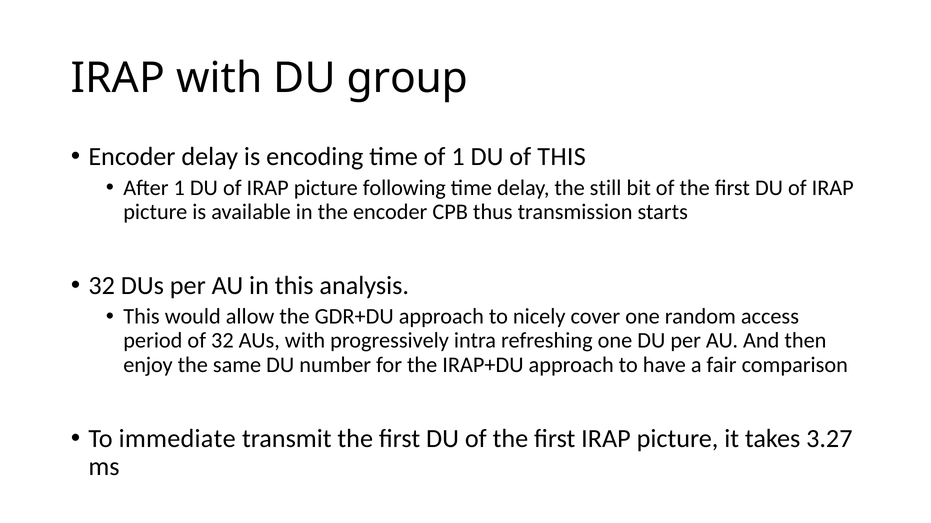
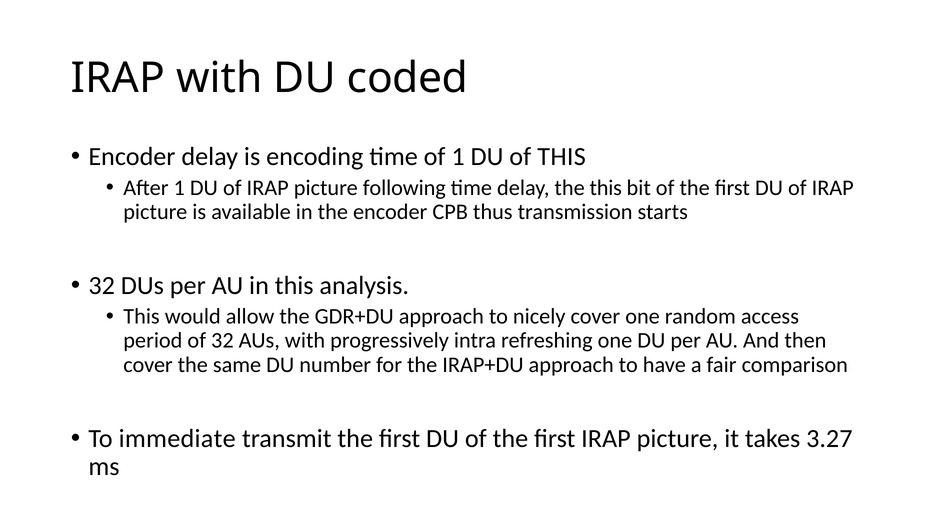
group: group -> coded (408, 78)
the still: still -> this (606, 188)
enjoy: enjoy -> cover (148, 365)
